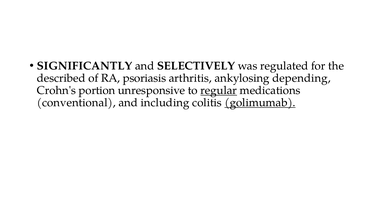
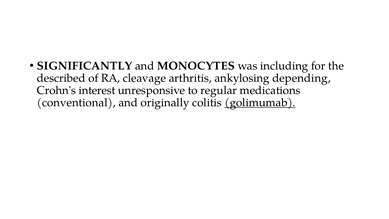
SELECTIVELY: SELECTIVELY -> MONOCYTES (196, 66)
regulated: regulated -> including (284, 66)
psoriasis: psoriasis -> cleavage (144, 78)
portion: portion -> interest (97, 90)
regular underline: present -> none (219, 90)
including: including -> originally (165, 103)
